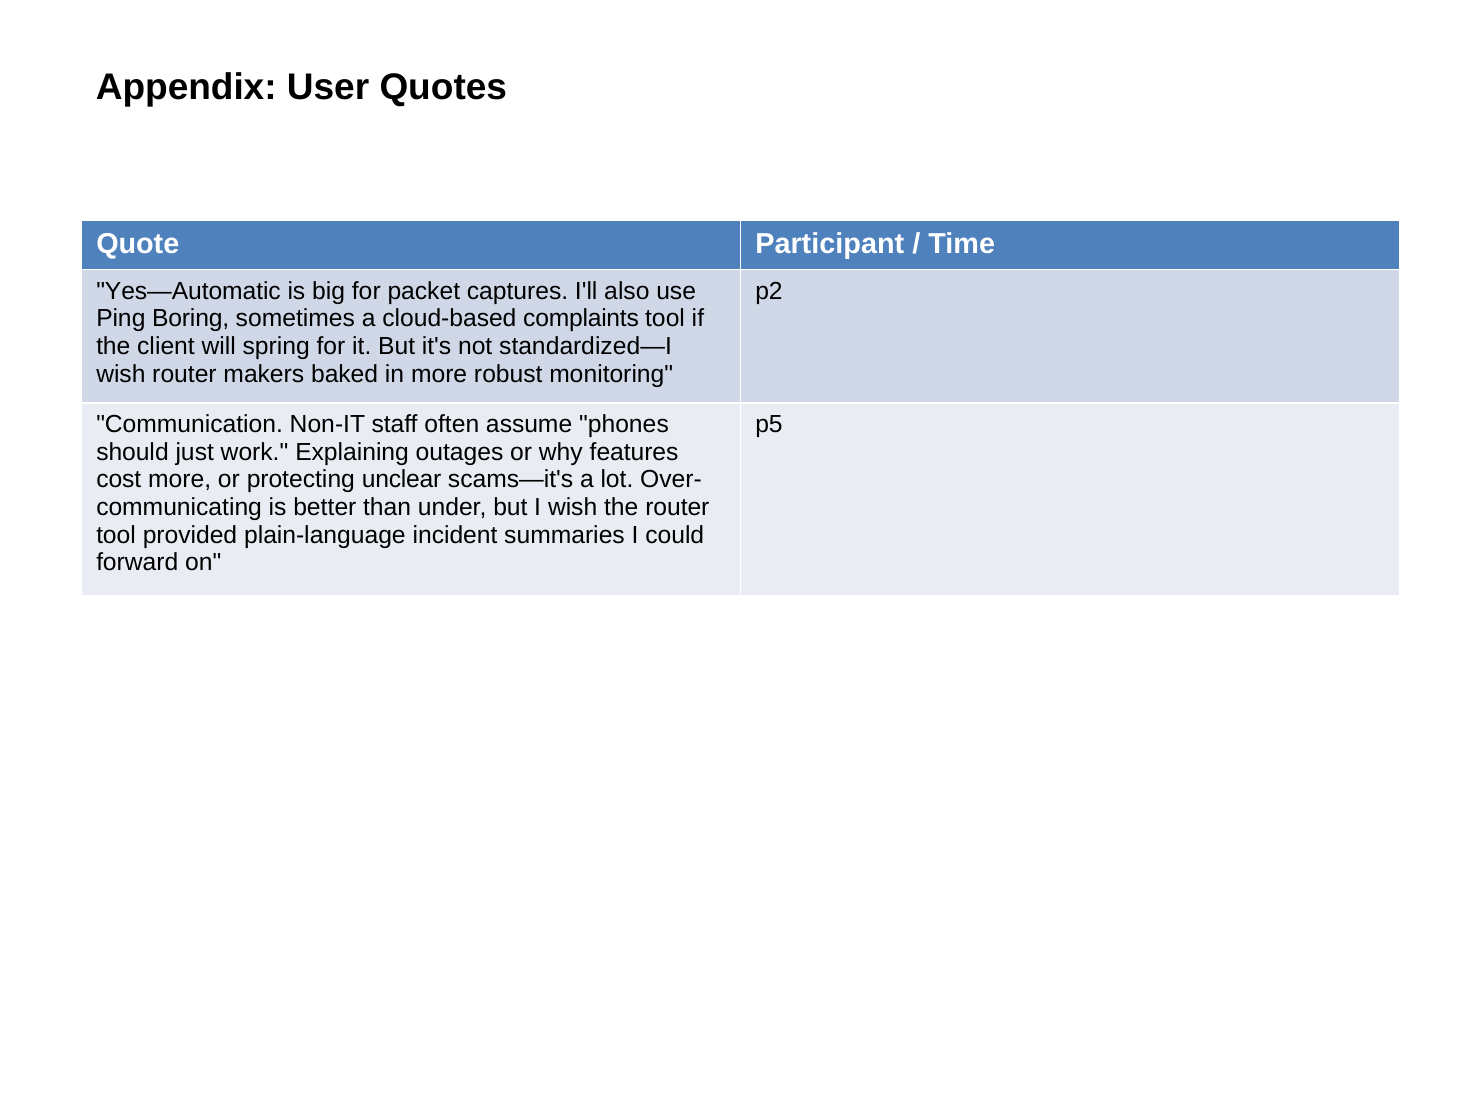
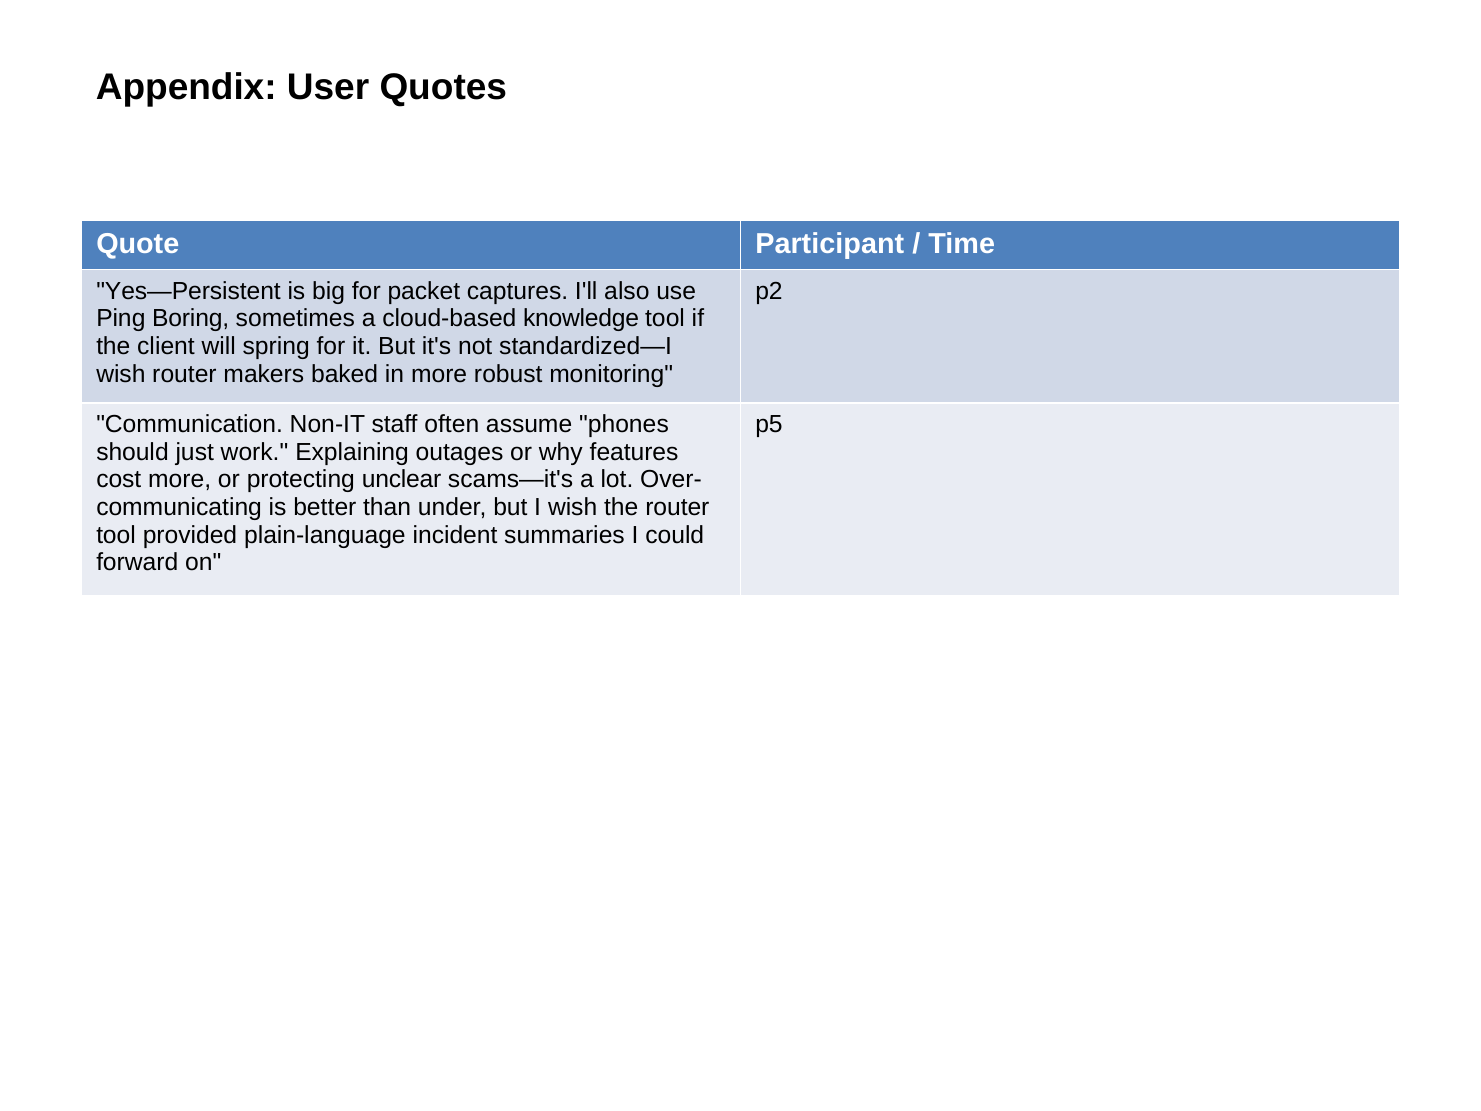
Yes—Automatic: Yes—Automatic -> Yes—Persistent (189, 291)
complaints: complaints -> knowledge (581, 319)
